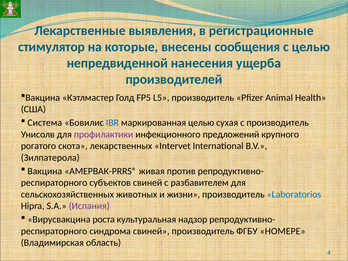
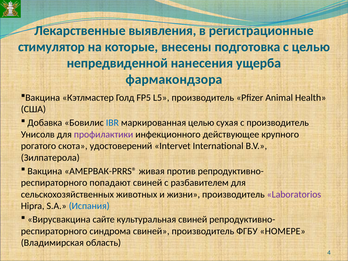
сообщения: сообщения -> подготовка (247, 47)
производителей: производителей -> фармакондзора (174, 79)
Система: Система -> Добавка (45, 123)
предложений: предложений -> действующее (231, 134)
лекарственных: лекарственных -> удостоверений (121, 146)
субъектов: субъектов -> попадают (110, 183)
Laboratorios colour: blue -> purple (294, 194)
Испания colour: purple -> blue (89, 206)
роста: роста -> сайте (104, 219)
культуральная надзор: надзор -> свиней (193, 219)
